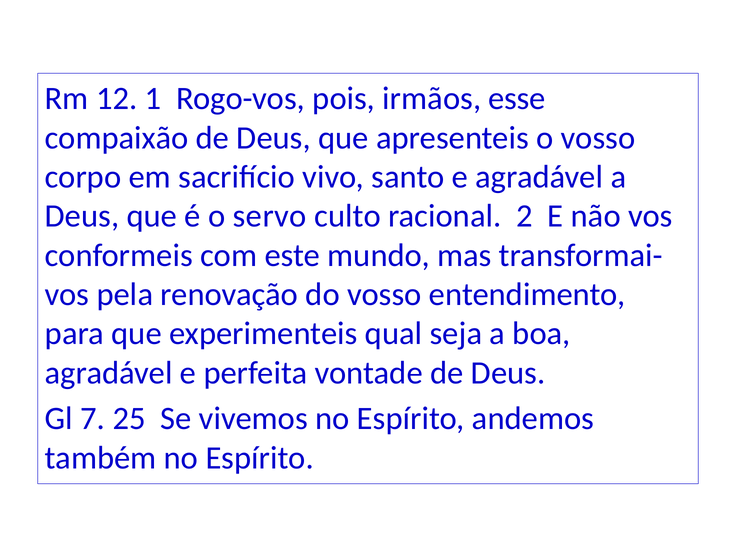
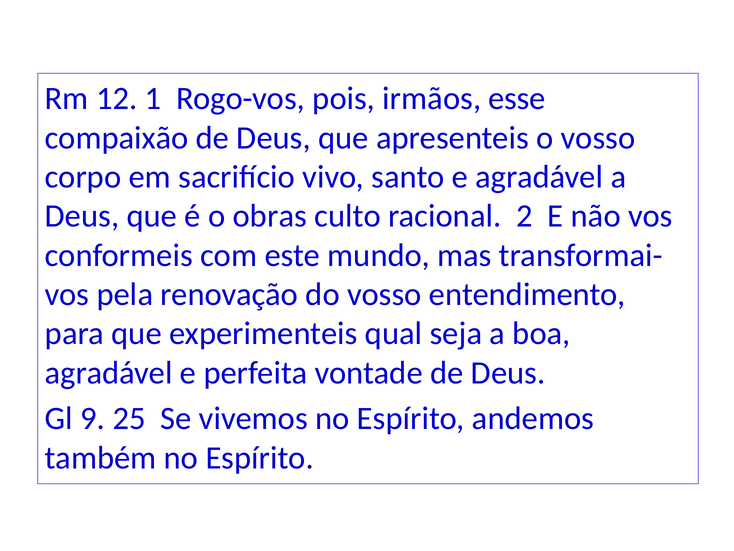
servo: servo -> obras (270, 216)
7: 7 -> 9 (93, 418)
